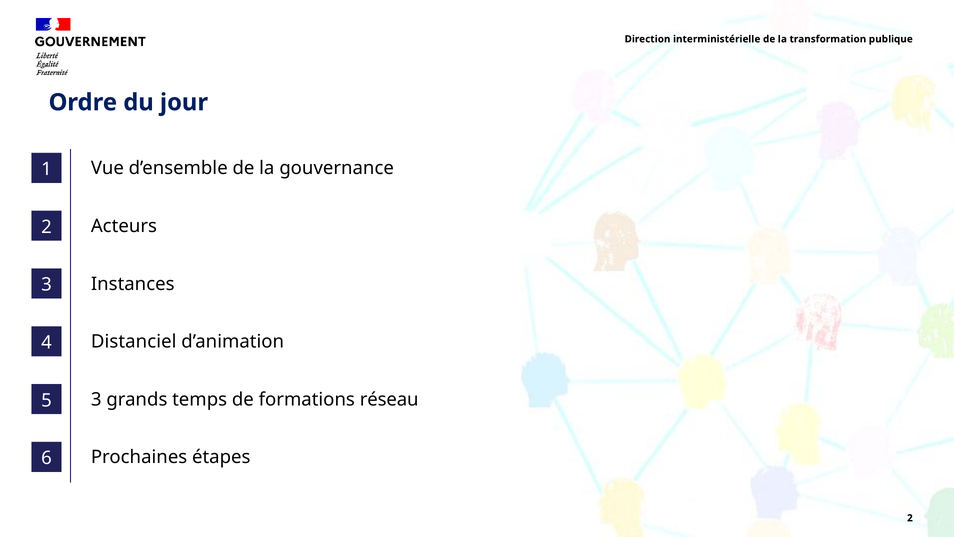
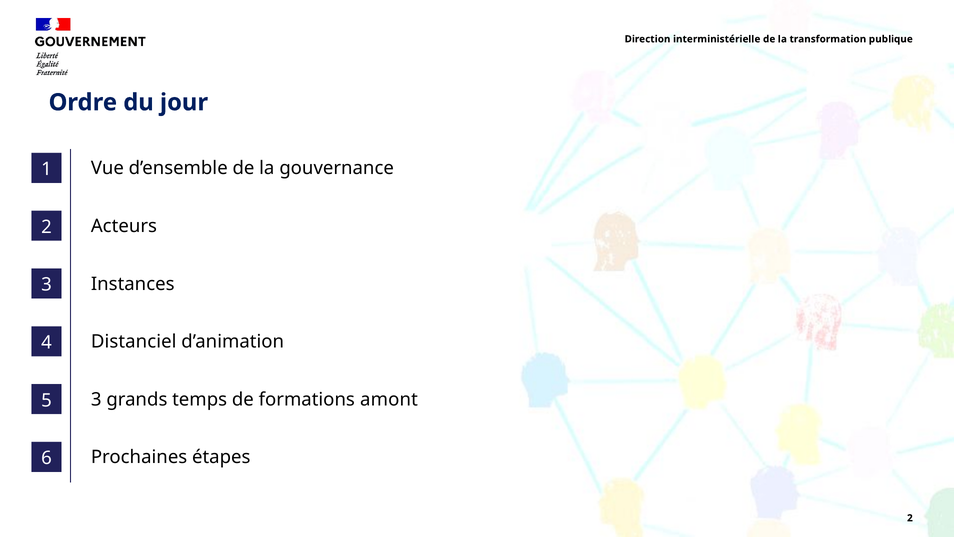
réseau: réseau -> amont (389, 399)
